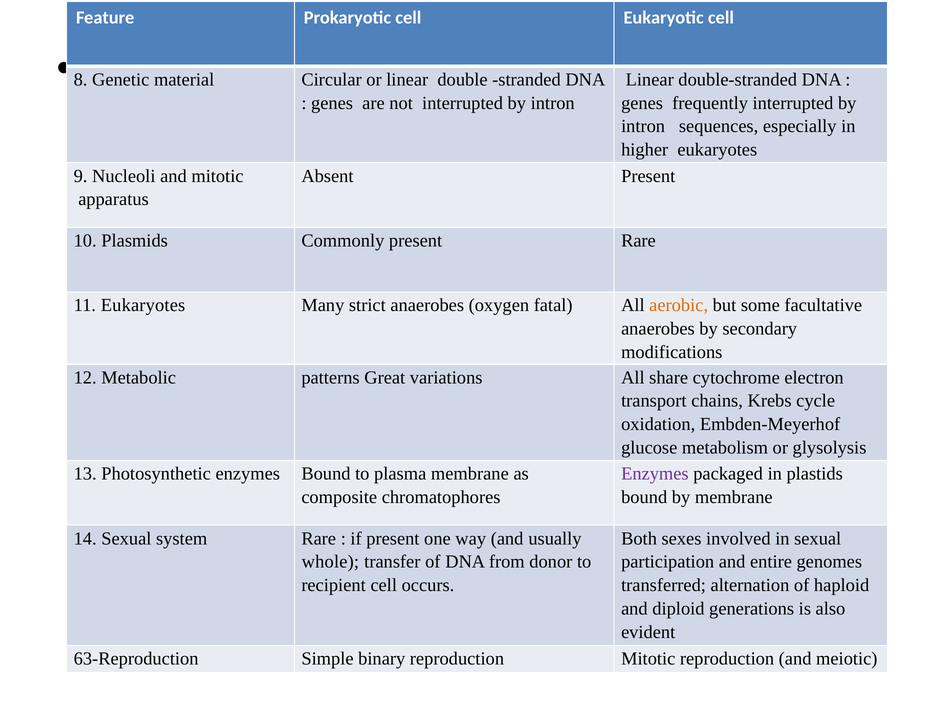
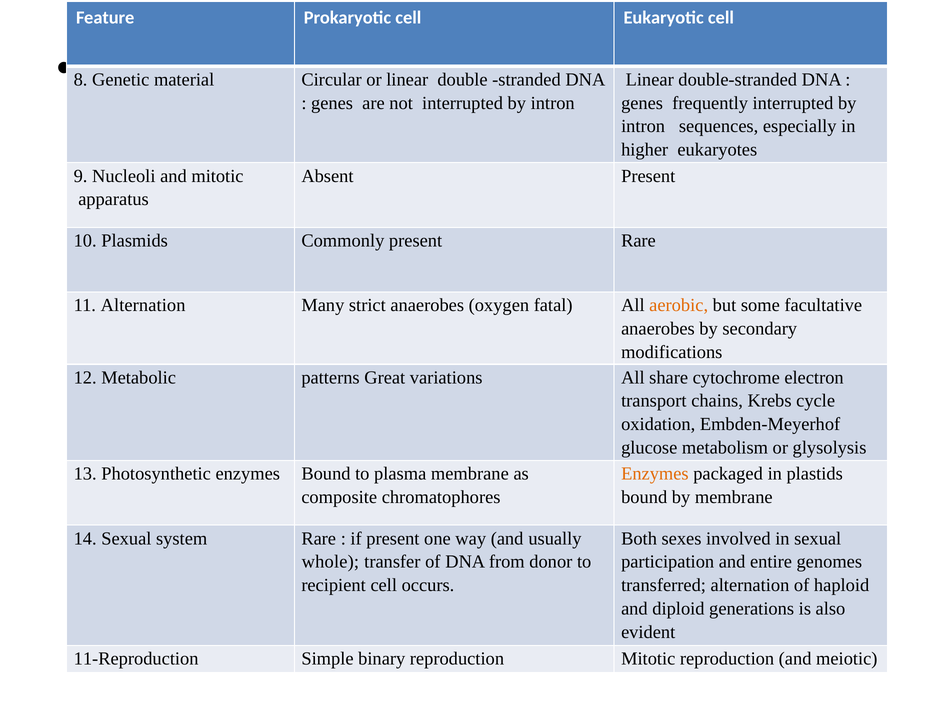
11 Eukaryotes: Eukaryotes -> Alternation (143, 305)
Enzymes colour: purple -> orange (655, 474)
63-Reproduction: 63-Reproduction -> 11-Reproduction (136, 659)
